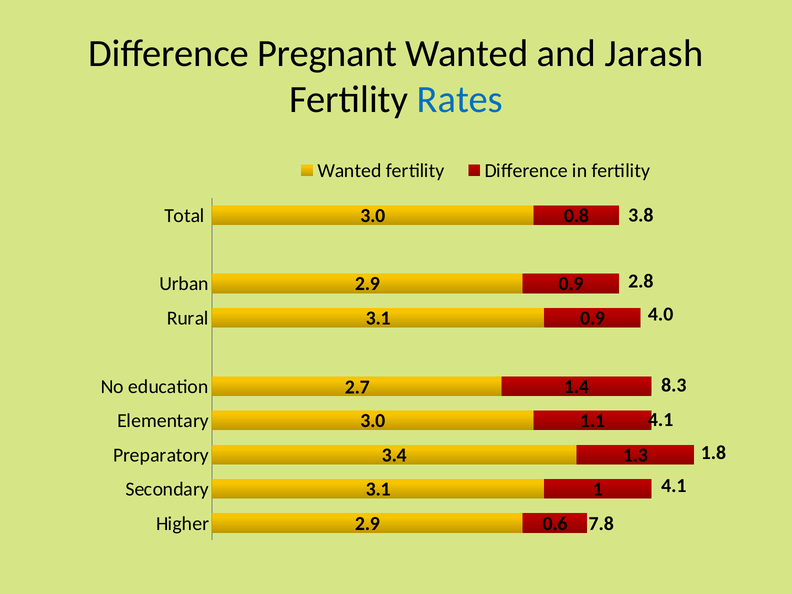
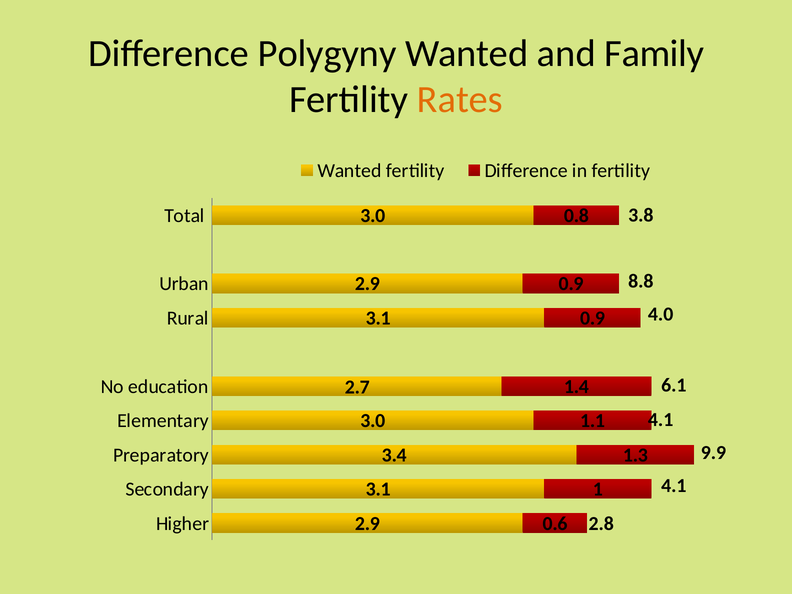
Pregnant: Pregnant -> Polygyny (327, 54)
Jarash: Jarash -> Family (654, 54)
Rates colour: blue -> orange (460, 100)
2.8: 2.8 -> 8.8 (641, 281)
8.3: 8.3 -> 6.1 (674, 385)
1.8: 1.8 -> 9.9 (713, 453)
7.8: 7.8 -> 2.8 (601, 524)
